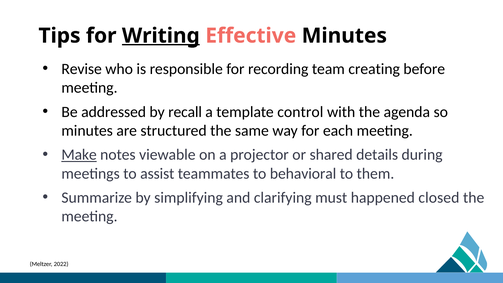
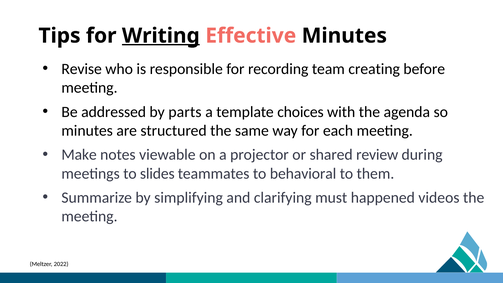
recall: recall -> parts (185, 112)
control: control -> choices (300, 112)
Make underline: present -> none (79, 155)
details: details -> review (377, 155)
assist: assist -> slides (157, 173)
closed: closed -> videos (439, 198)
